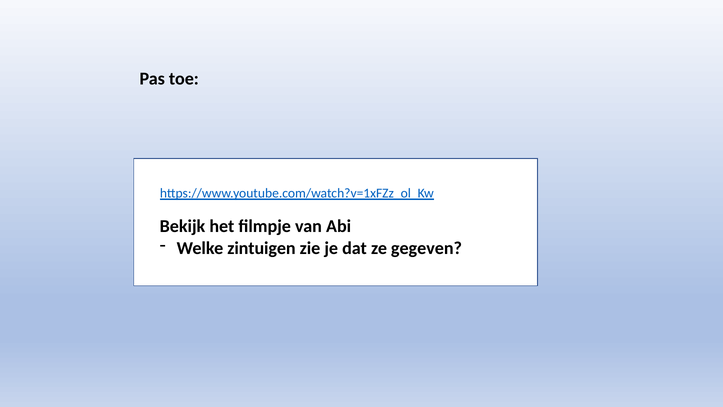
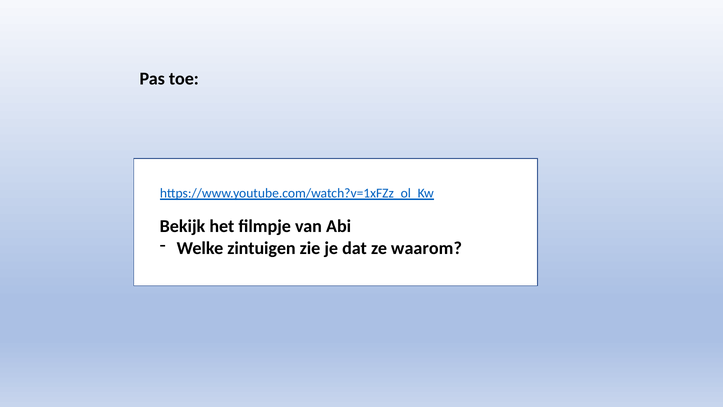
gegeven: gegeven -> waarom (426, 248)
